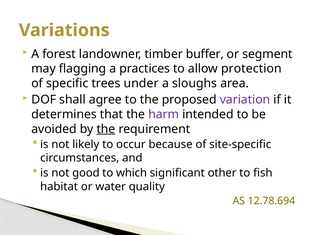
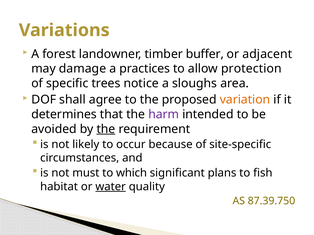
segment: segment -> adjacent (267, 54)
flagging: flagging -> damage (83, 69)
under: under -> notice (141, 84)
variation colour: purple -> orange (245, 100)
good: good -> must (86, 173)
other: other -> plans (222, 173)
water underline: none -> present (111, 187)
12.78.694: 12.78.694 -> 87.39.750 (271, 201)
